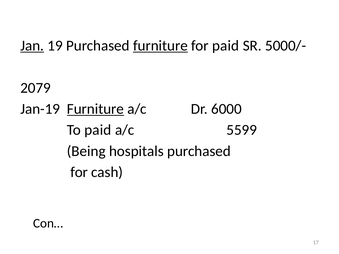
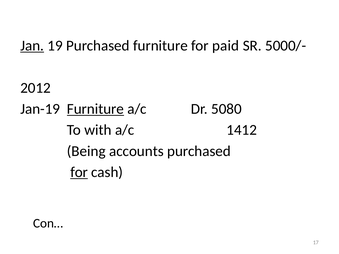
furniture underline: present -> none (160, 46)
2079: 2079 -> 2012 (36, 88)
6000: 6000 -> 5080 (226, 109)
To paid: paid -> with (98, 130)
5599: 5599 -> 1412 (242, 130)
hospitals: hospitals -> accounts (136, 151)
for underline: none -> present (79, 172)
